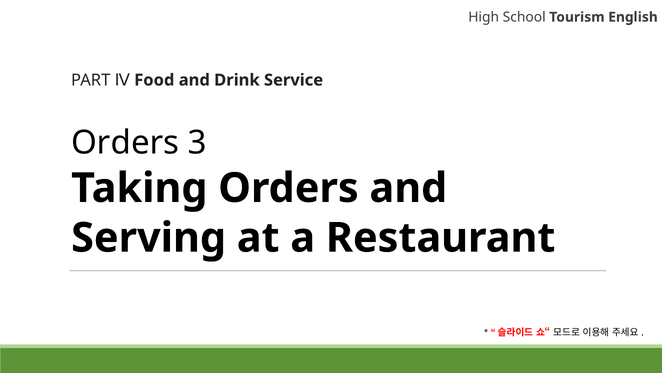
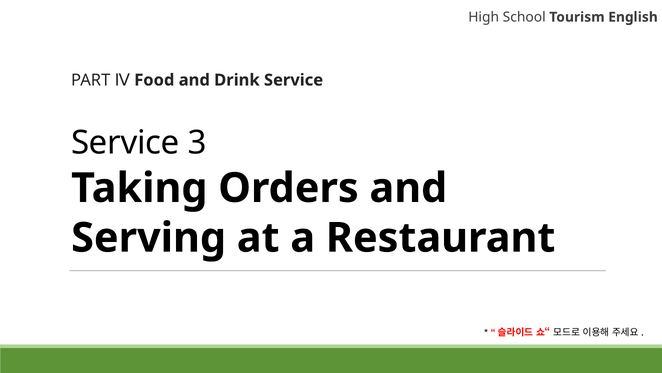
Orders: Orders -> Service (125, 143)
